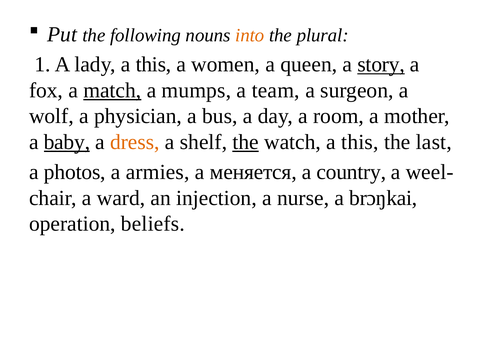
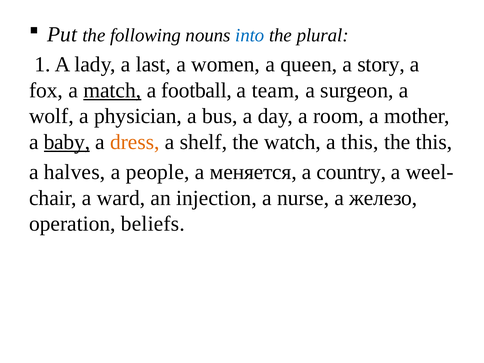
into colour: orange -> blue (250, 35)
lady a this: this -> last (153, 65)
story underline: present -> none (381, 65)
mumps: mumps -> football (197, 90)
the underline: present -> none (246, 142)
the last: last -> this (434, 142)
photos: photos -> halves (75, 172)
armies: armies -> people (158, 172)
brɔŋkai: brɔŋkai -> железо (383, 198)
